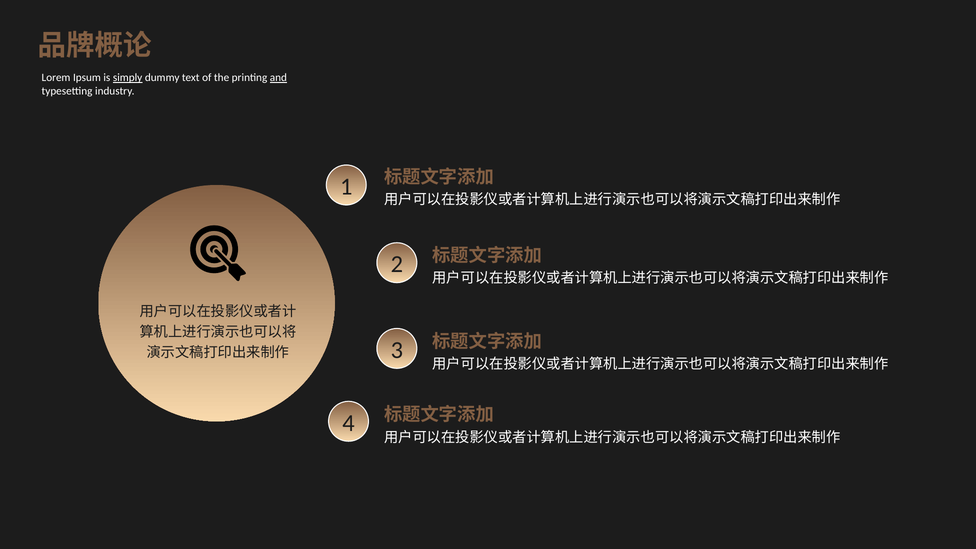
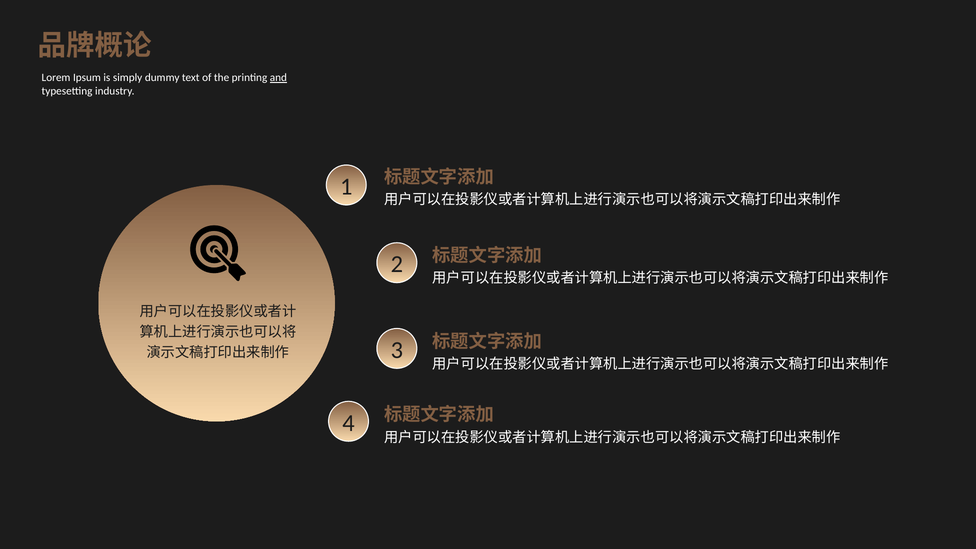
simply underline: present -> none (128, 78)
